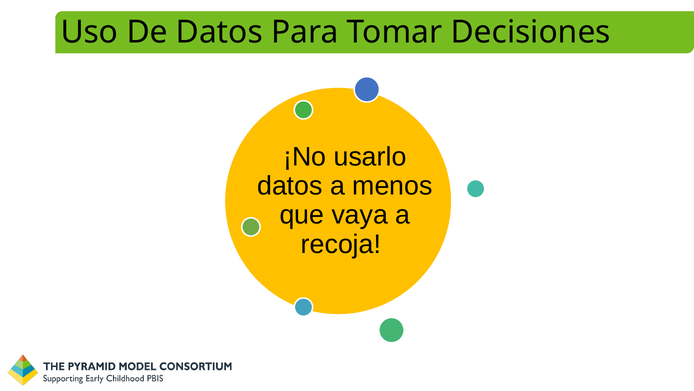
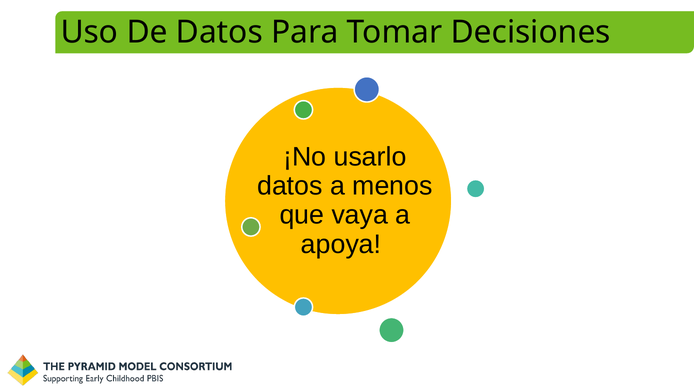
recoja: recoja -> apoya (341, 244)
